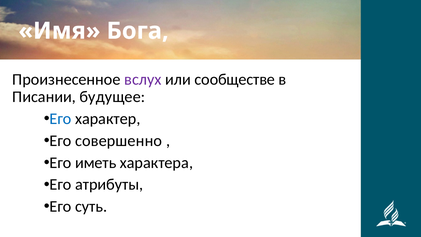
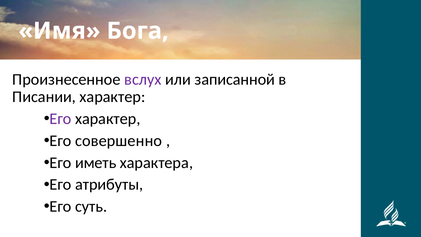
сообществе: сообществе -> записанной (235, 79)
Писании будущее: будущее -> характер (112, 97)
Его colour: blue -> purple (60, 119)
